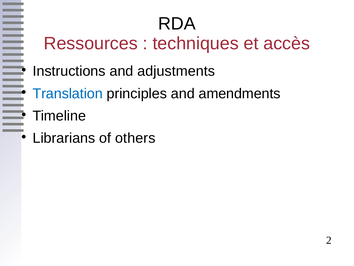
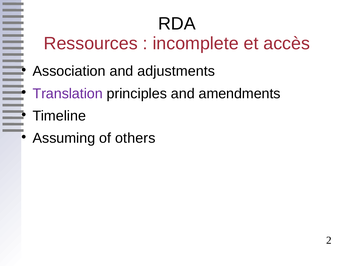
techniques: techniques -> incomplete (196, 44)
Instructions: Instructions -> Association (69, 71)
Translation colour: blue -> purple (68, 93)
Librarians: Librarians -> Assuming (64, 138)
